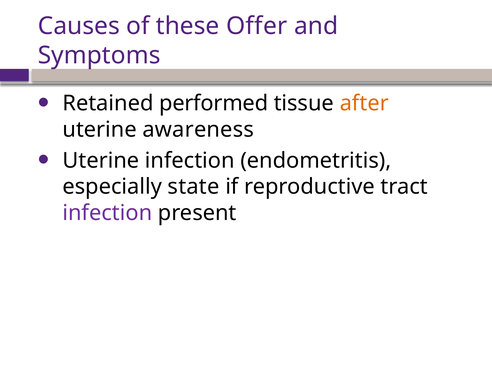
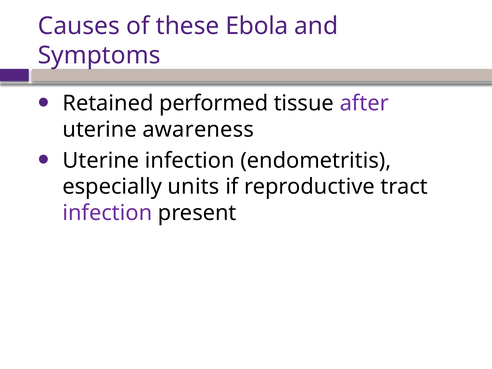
Offer: Offer -> Ebola (257, 26)
after colour: orange -> purple (364, 103)
state: state -> units (194, 187)
